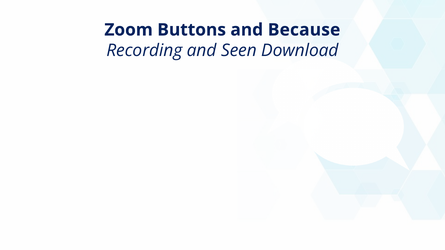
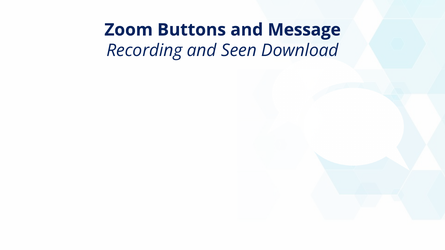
Because: Because -> Message (304, 30)
